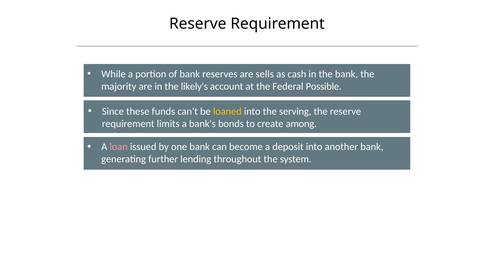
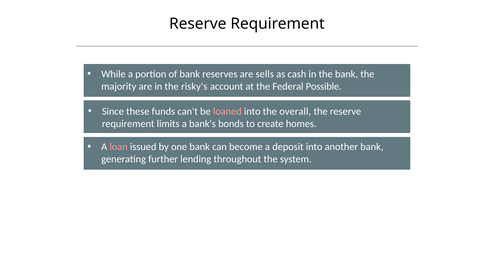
likely's: likely's -> risky's (194, 86)
loaned colour: yellow -> pink (227, 111)
serving: serving -> overall (295, 111)
among: among -> homes (301, 124)
